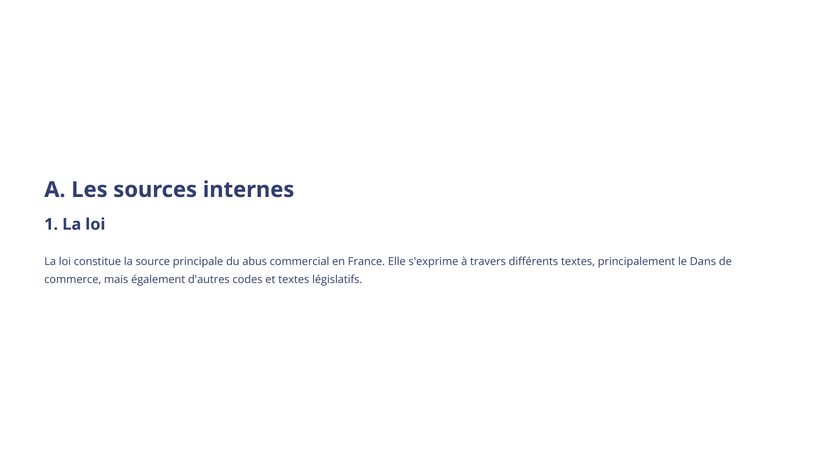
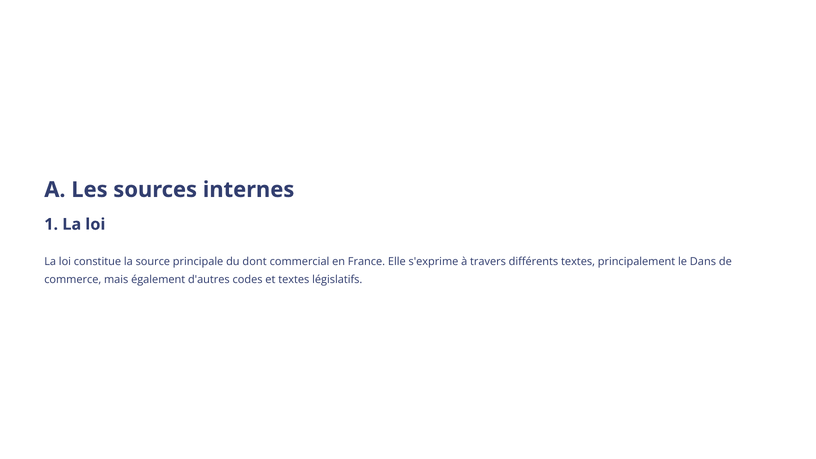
abus: abus -> dont (255, 262)
